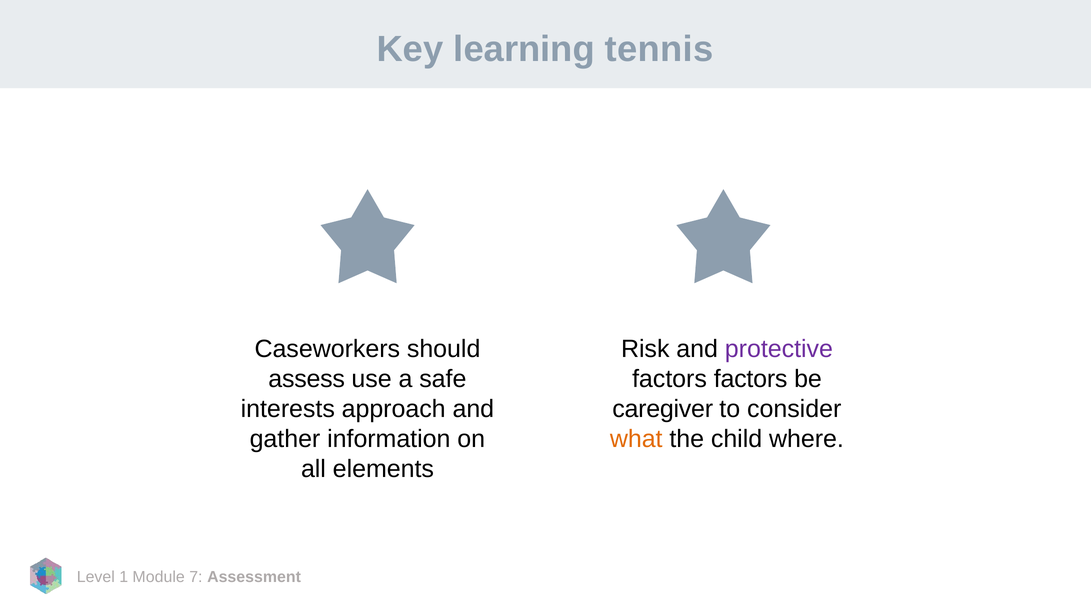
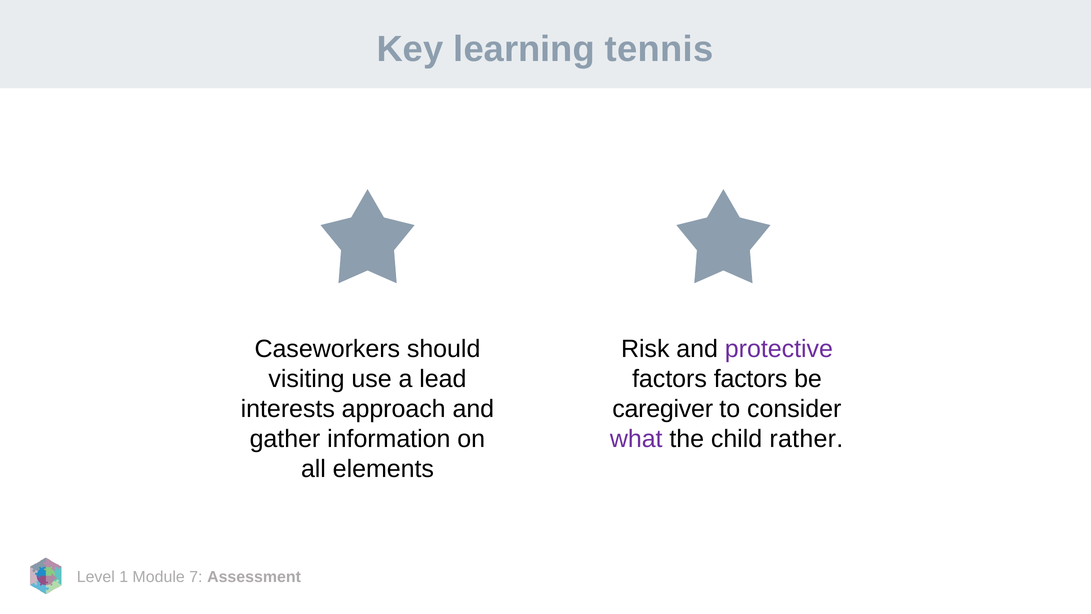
assess: assess -> visiting (307, 379)
safe: safe -> lead (443, 379)
what colour: orange -> purple (636, 439)
where: where -> rather (806, 439)
